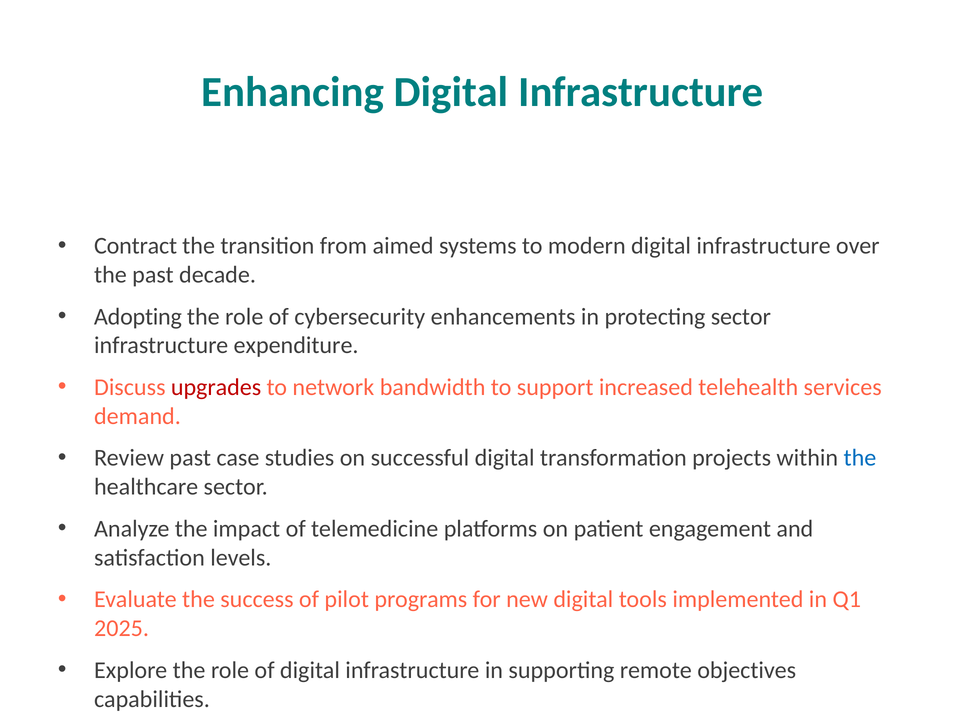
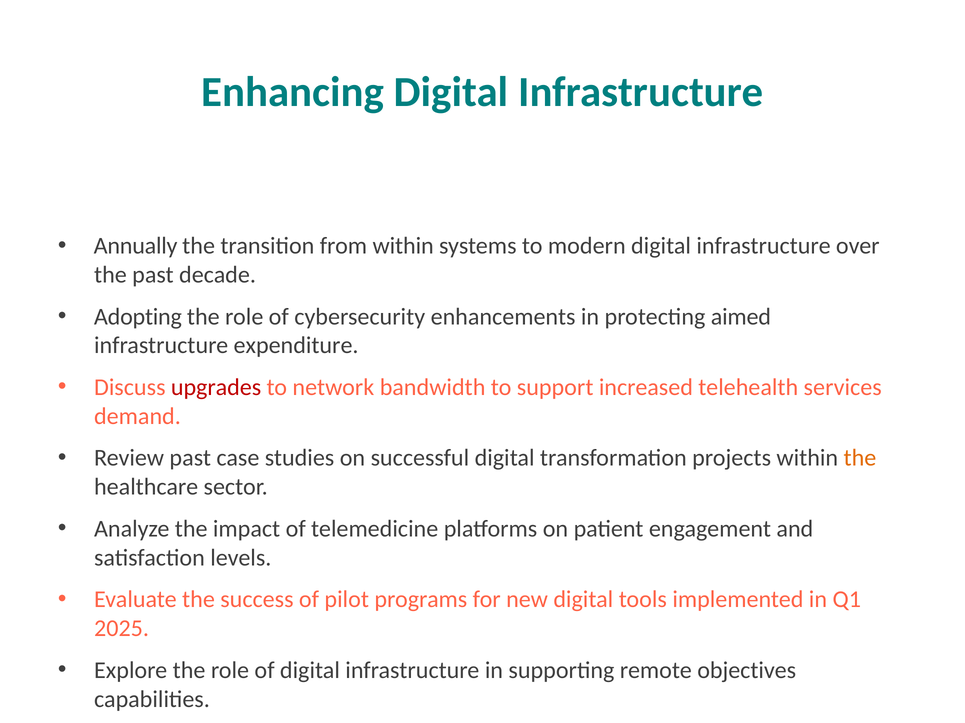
Contract: Contract -> Annually (136, 246)
from aimed: aimed -> within (403, 246)
protecting sector: sector -> aimed (741, 317)
the colour: blue -> orange (860, 459)
